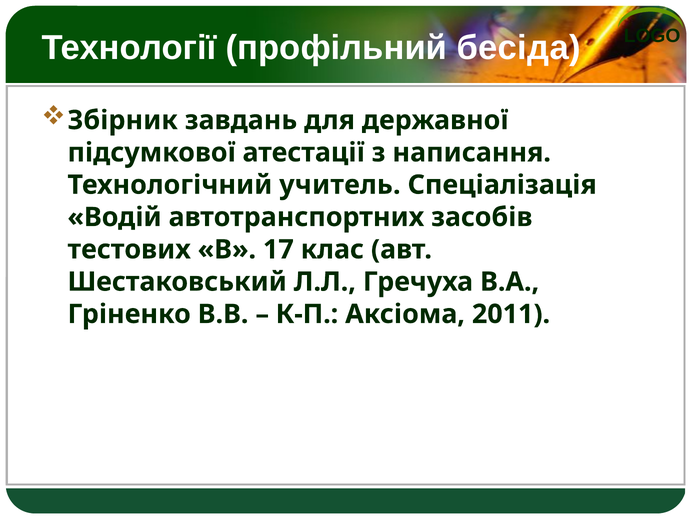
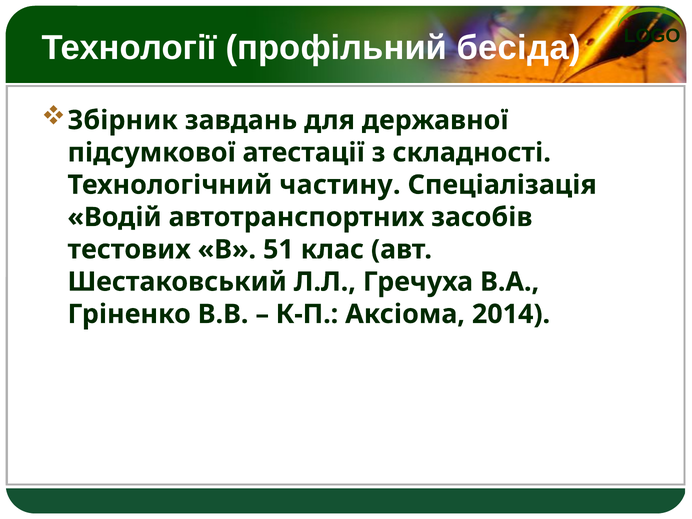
написання: написання -> складності (472, 153)
учитель: учитель -> частину (340, 185)
17: 17 -> 51 (278, 250)
2011: 2011 -> 2014 (511, 314)
